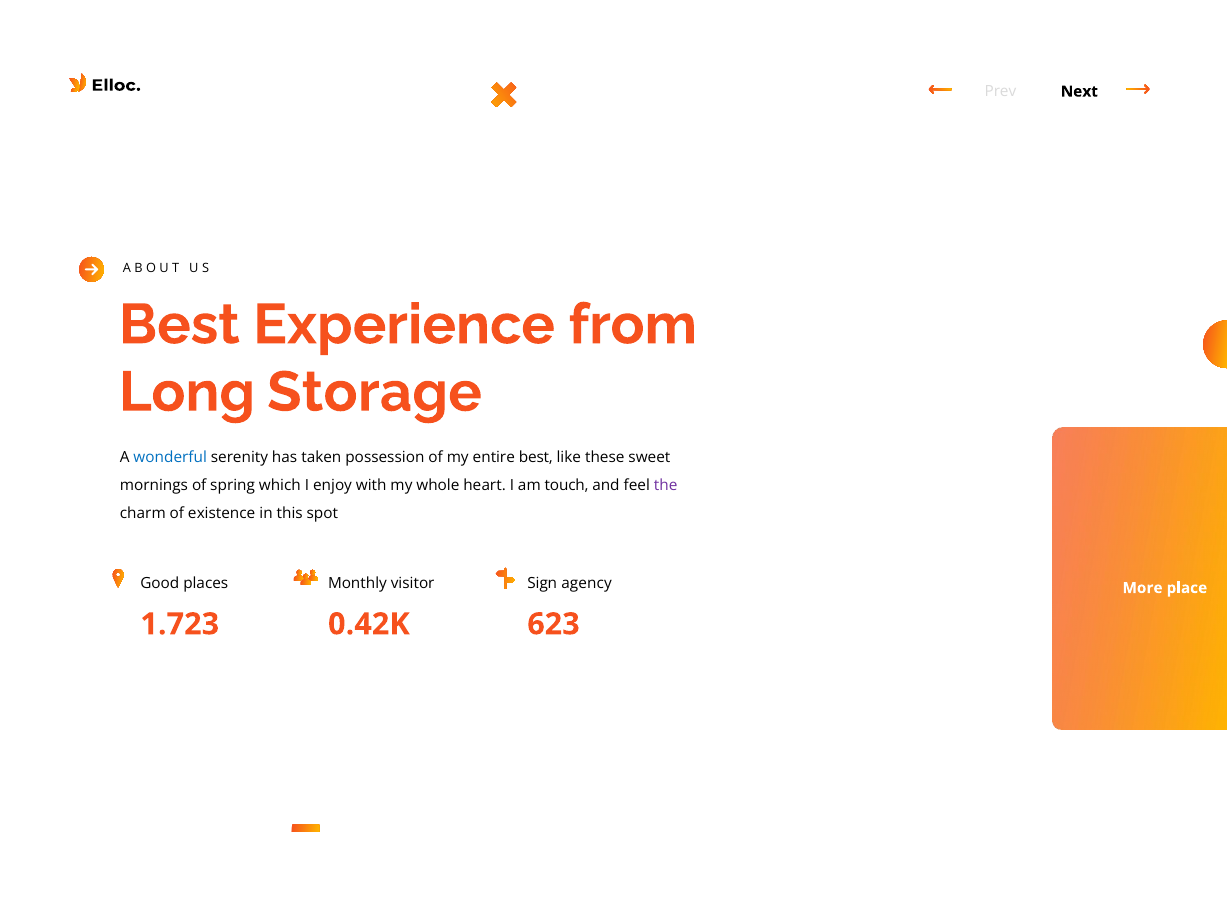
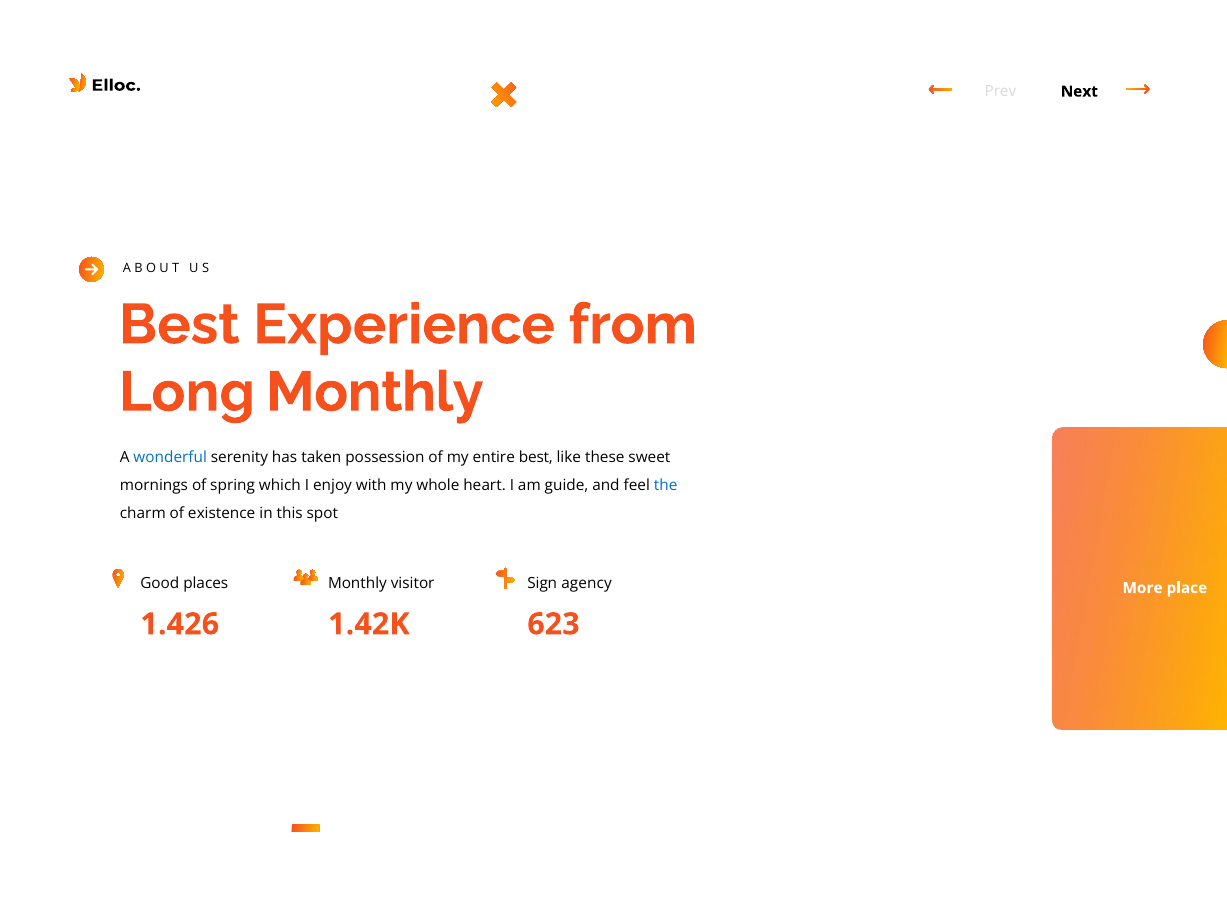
Long Storage: Storage -> Monthly (375, 392)
touch: touch -> guide (567, 485)
the colour: purple -> blue (666, 485)
1.723: 1.723 -> 1.426 (180, 624)
0.42K: 0.42K -> 1.42K (369, 624)
